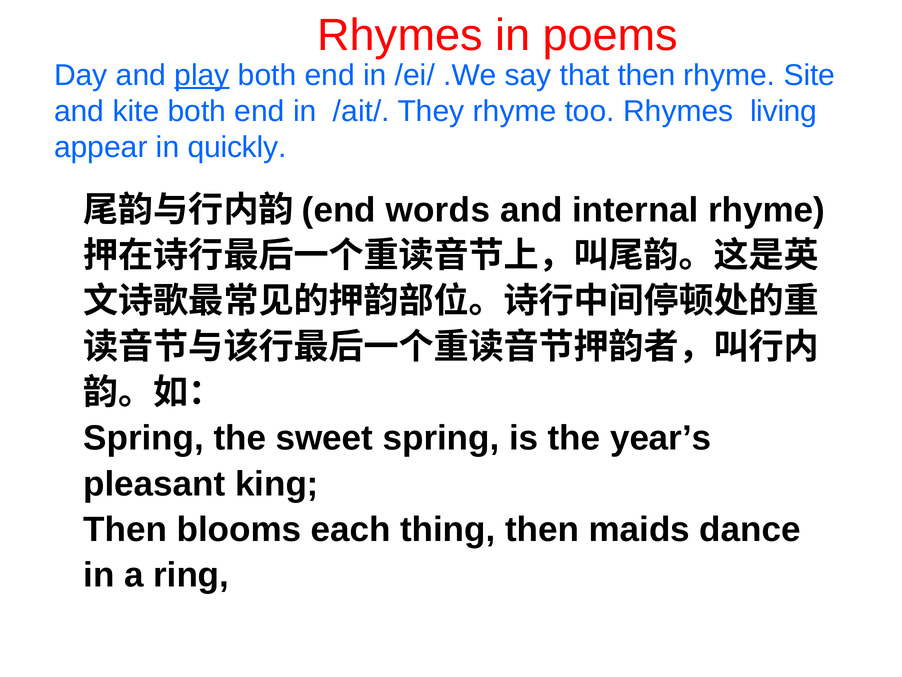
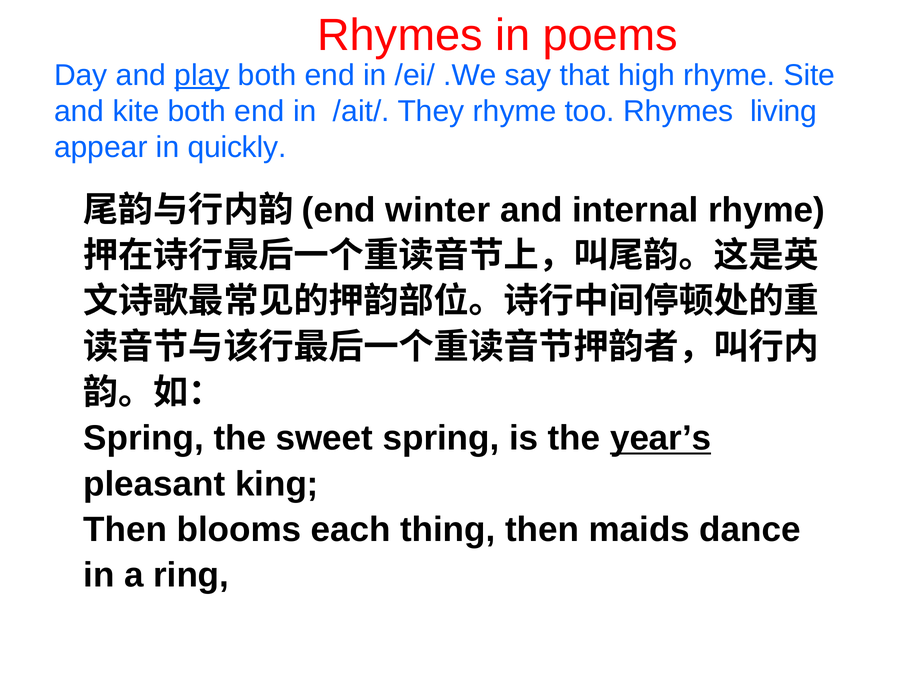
that then: then -> high (647, 75)
words: words -> winter (438, 210)
year’s underline: none -> present (661, 438)
